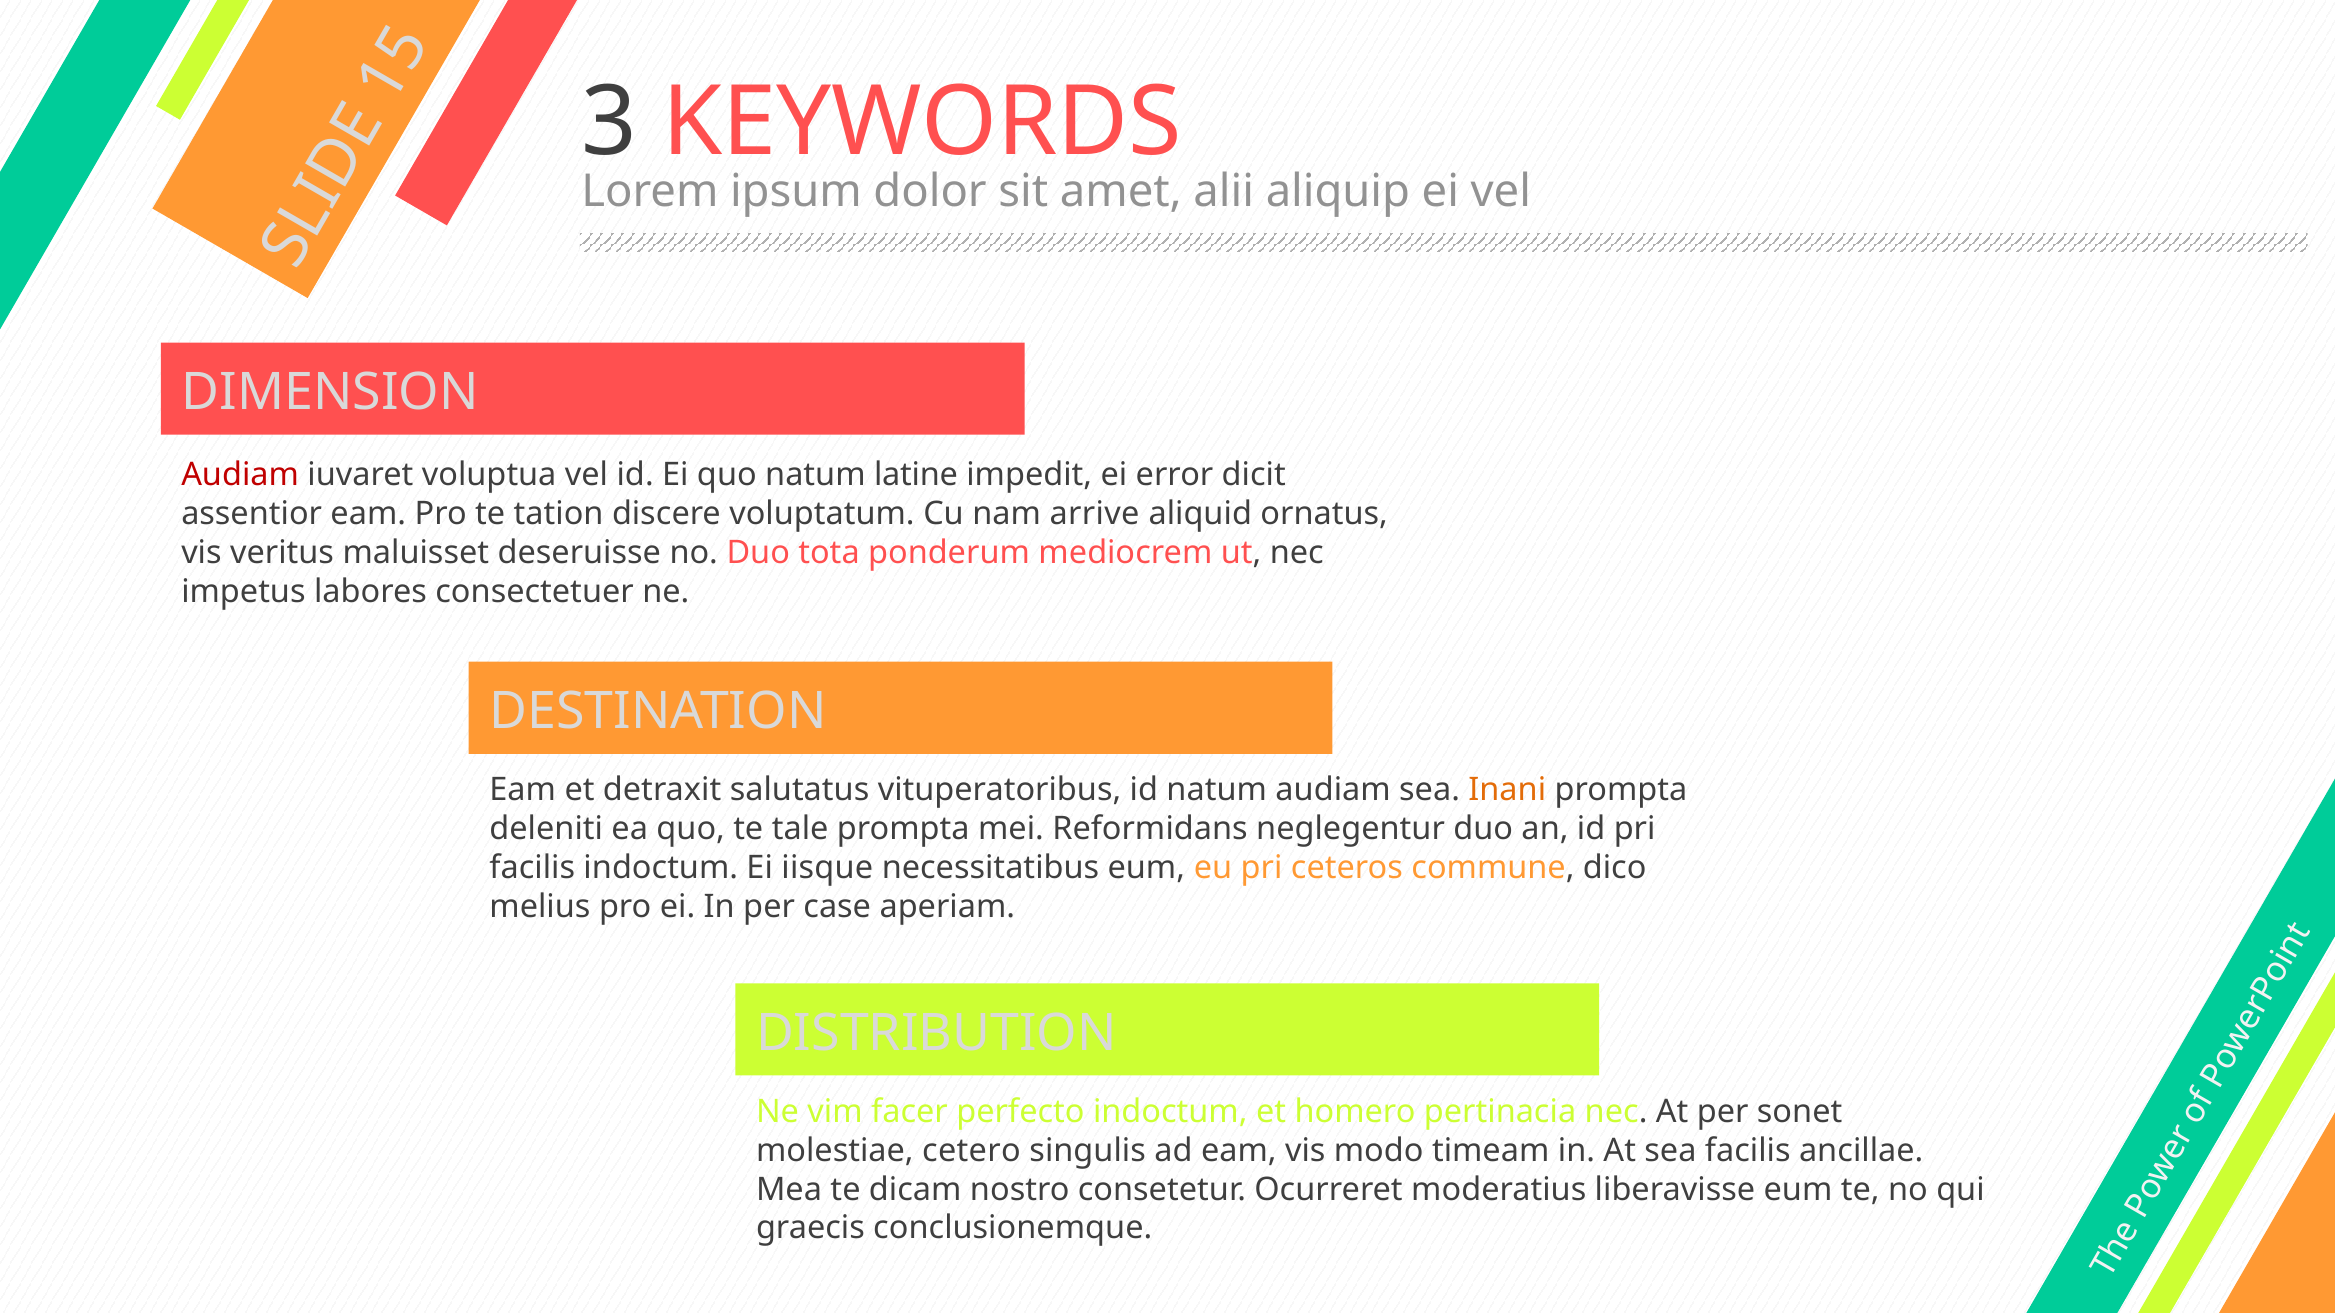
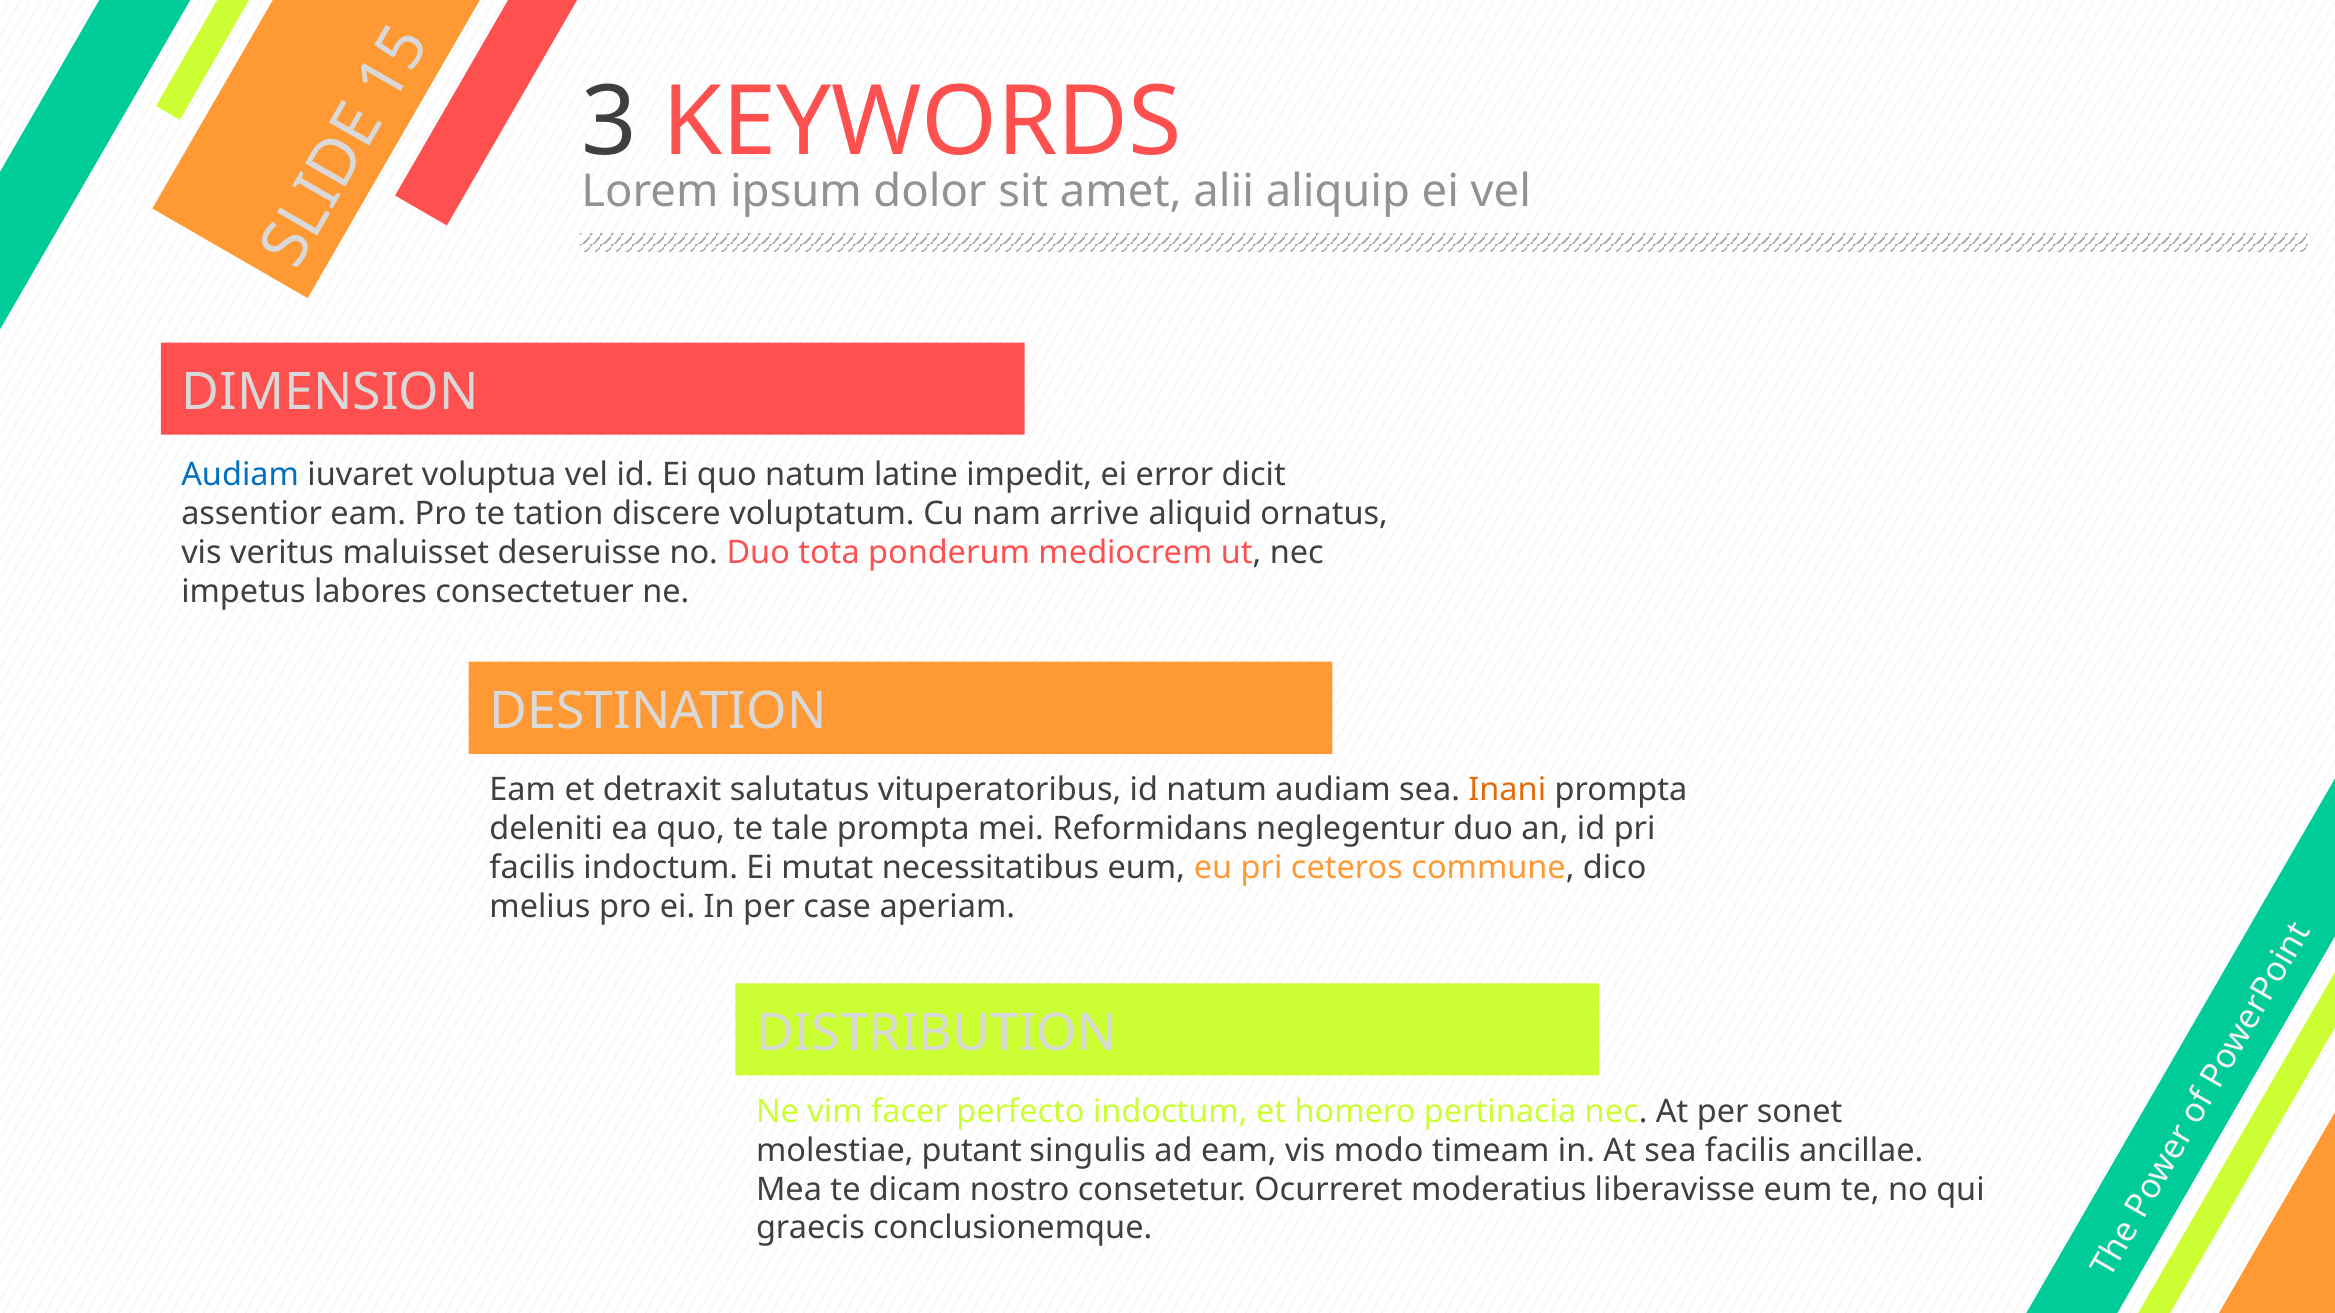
Audiam colour: red -> blue (240, 475)
iisque: iisque -> mutat (827, 868)
cetero: cetero -> putant (972, 1151)
